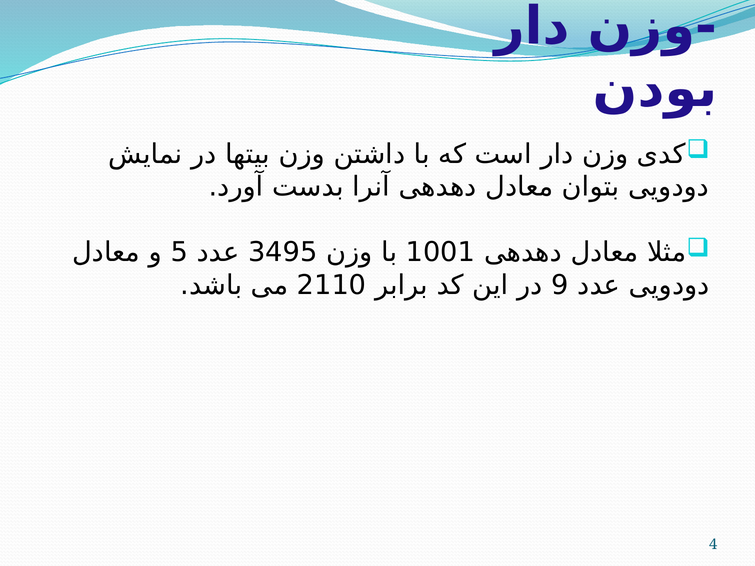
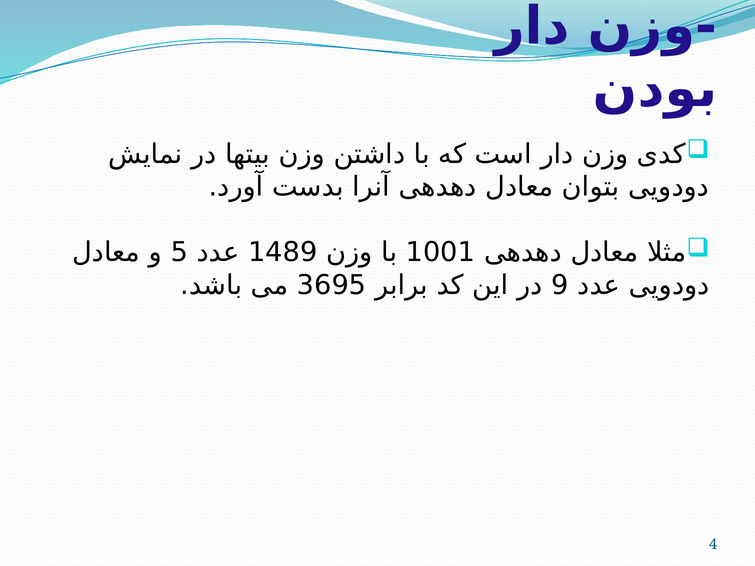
3495: 3495 -> 1489 (283, 253)
2110: 2110 -> 3695 (332, 285)
